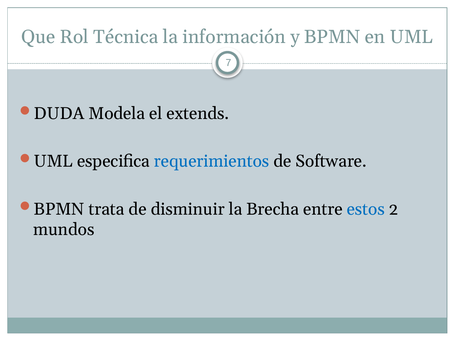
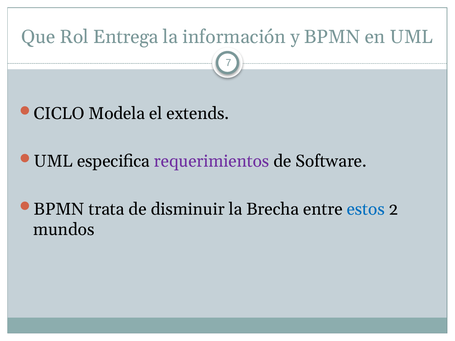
Técnica: Técnica -> Entrega (126, 37)
DUDA: DUDA -> CICLO (59, 114)
requerimientos colour: blue -> purple (212, 161)
